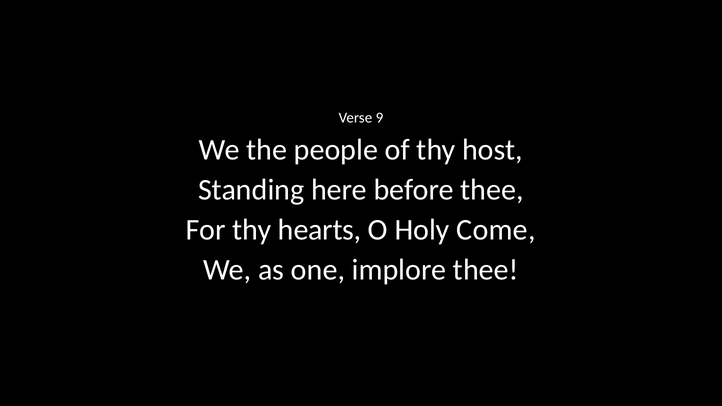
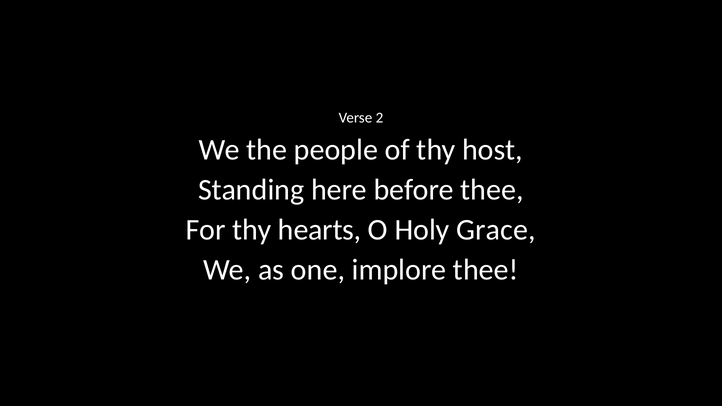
9: 9 -> 2 (380, 118)
Come: Come -> Grace (496, 230)
